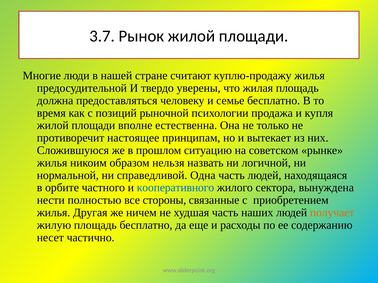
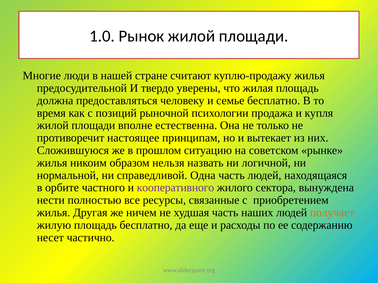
3.7: 3.7 -> 1.0 (102, 36)
кооперативного colour: blue -> purple (175, 188)
стороны: стороны -> ресурсы (164, 200)
